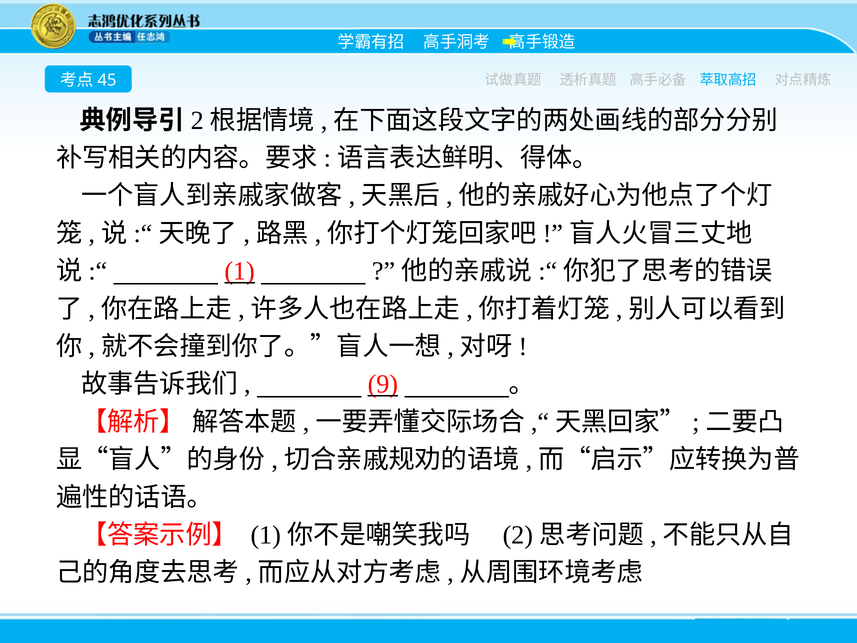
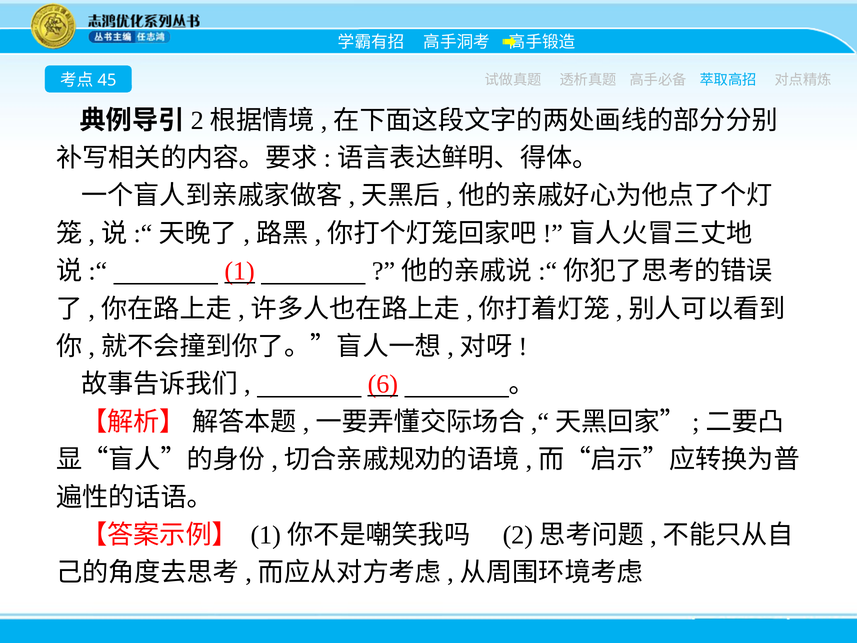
9: 9 -> 6 (383, 384)
